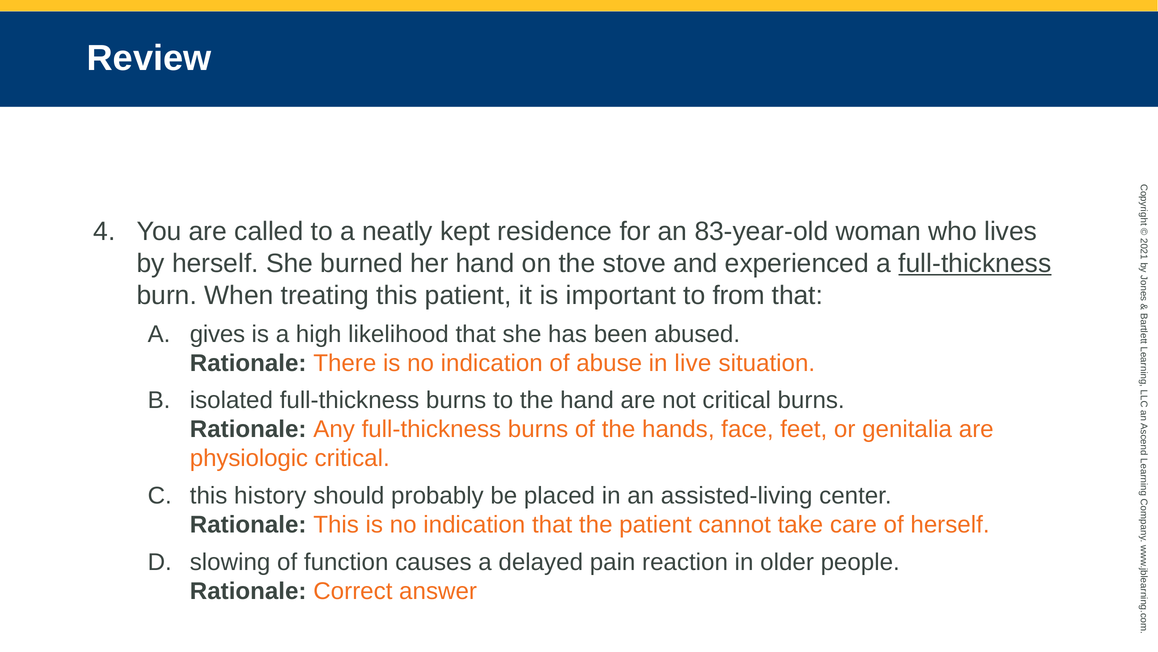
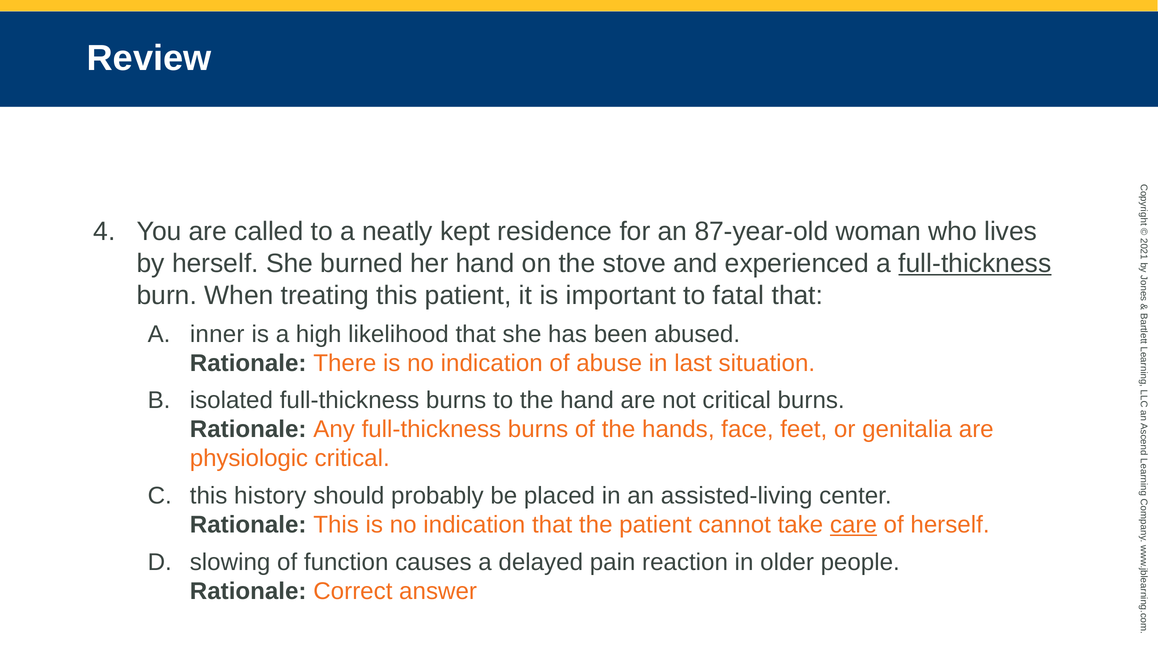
83-year-old: 83-year-old -> 87-year-old (761, 231)
from: from -> fatal (739, 295)
gives: gives -> inner (217, 334)
live: live -> last (693, 363)
care underline: none -> present (853, 524)
